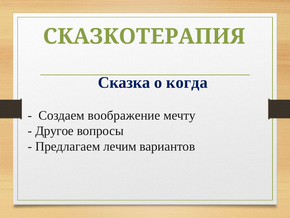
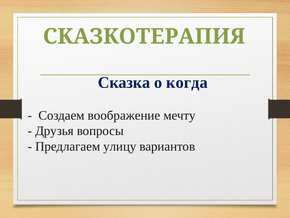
Другое: Другое -> Друзья (54, 131)
лечим: лечим -> улицу (120, 146)
